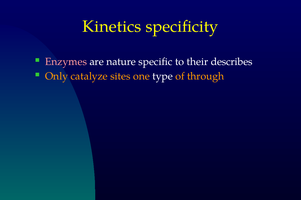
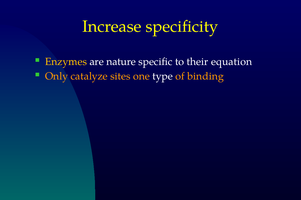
Kinetics: Kinetics -> Increase (112, 27)
Enzymes colour: pink -> yellow (66, 62)
describes: describes -> equation (232, 62)
through: through -> binding (206, 76)
